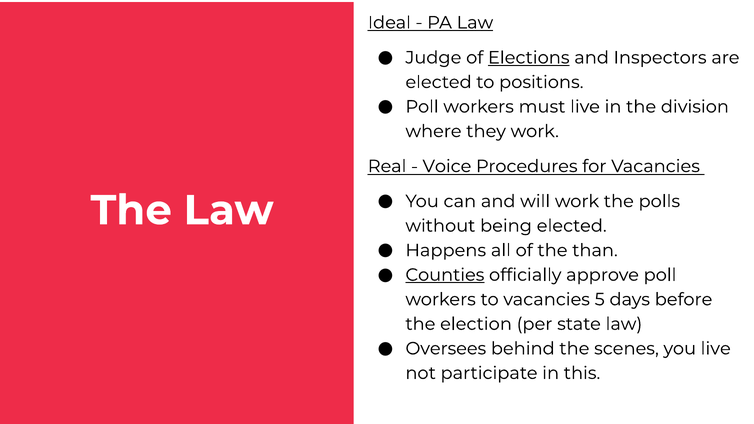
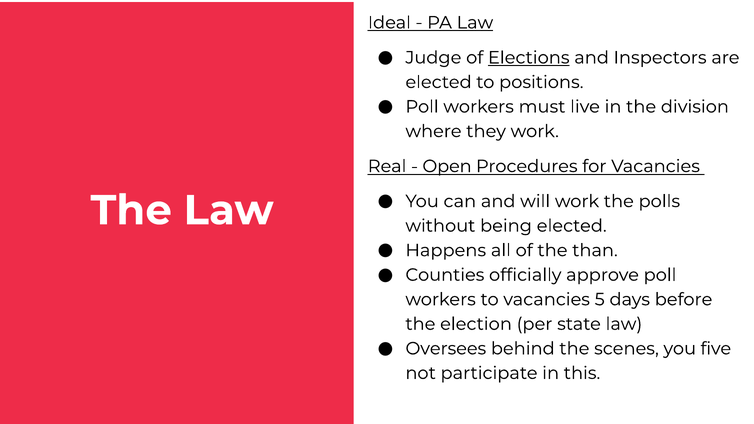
Voice: Voice -> Open (447, 166)
Counties underline: present -> none (445, 275)
you live: live -> five (716, 349)
